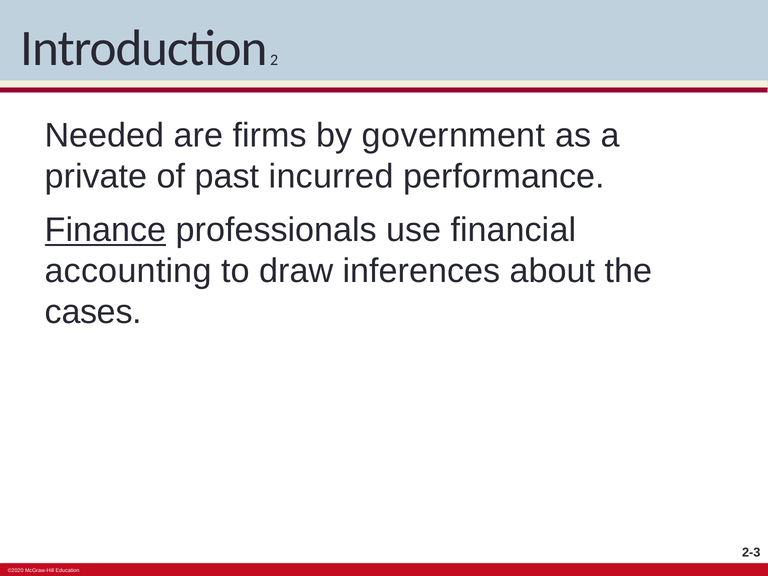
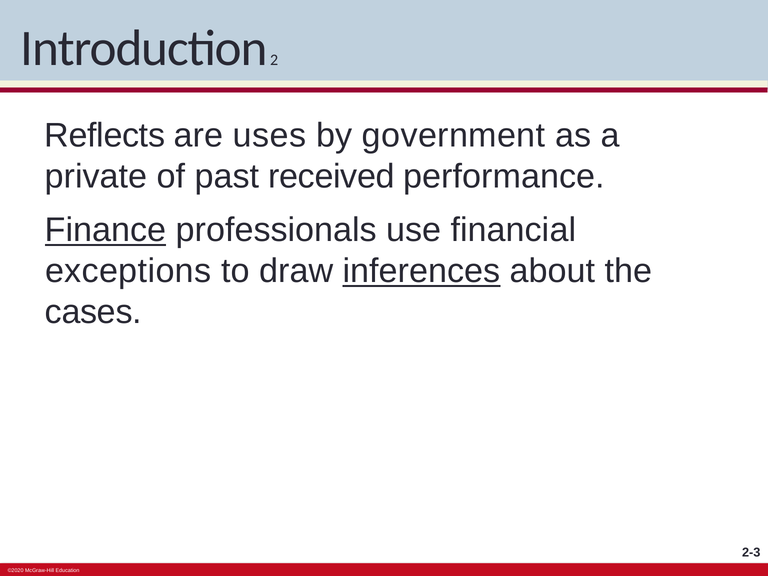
Needed: Needed -> Reflects (105, 135)
firms: firms -> uses (270, 135)
incurred: incurred -> received (331, 176)
accounting: accounting -> exceptions (128, 271)
inferences underline: none -> present (421, 271)
